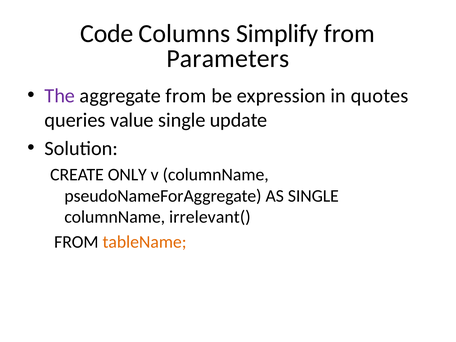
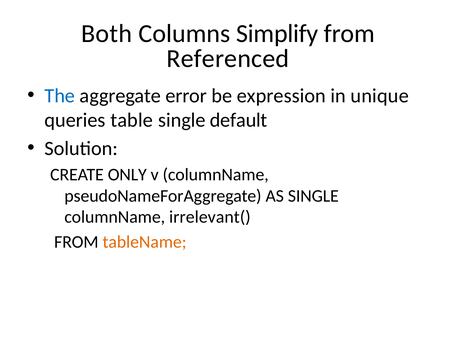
Code: Code -> Both (107, 34)
Parameters: Parameters -> Referenced (228, 59)
The colour: purple -> blue (60, 96)
aggregate from: from -> error (186, 96)
quotes: quotes -> unique (380, 96)
value: value -> table (132, 120)
update: update -> default (239, 120)
